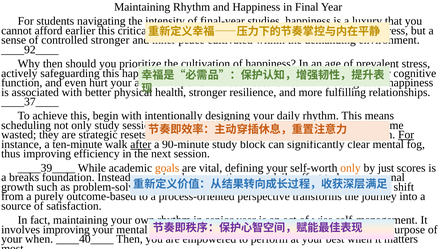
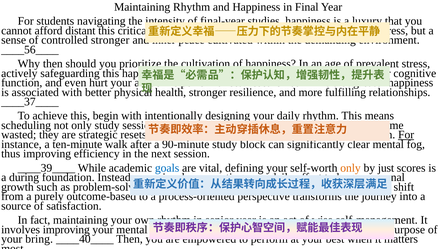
earlier: earlier -> distant (80, 31)
____92____: ____92____ -> ____56____ (30, 50)
after underline: present -> none (141, 144)
goals colour: orange -> blue (167, 168)
a breaks: breaks -> during (24, 177)
your when: when -> bring (39, 239)
